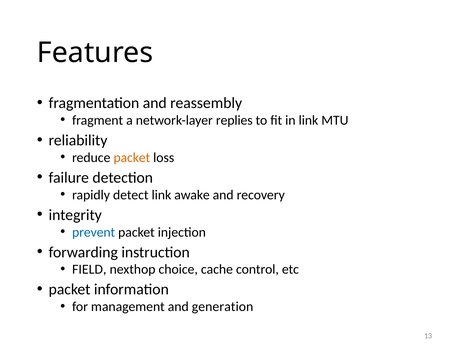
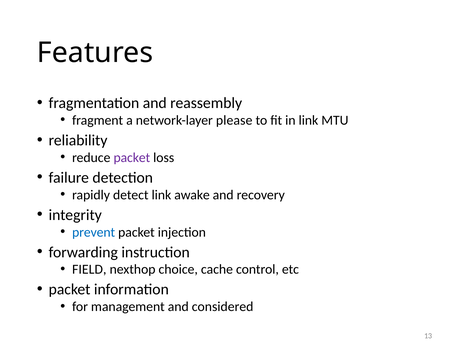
replies: replies -> please (234, 120)
packet colour: orange -> purple (132, 157)
generation: generation -> considered (223, 307)
